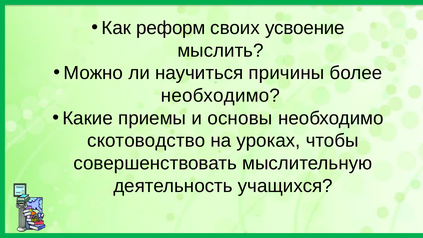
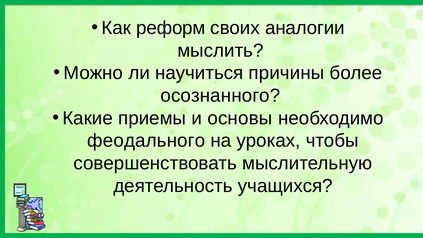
усвоение: усвоение -> аналогии (305, 28)
необходимо: необходимо -> осознанного (220, 96)
скотоводство: скотоводство -> феодального (146, 141)
